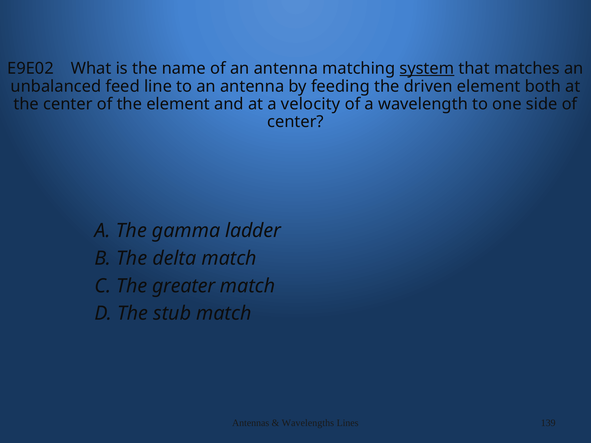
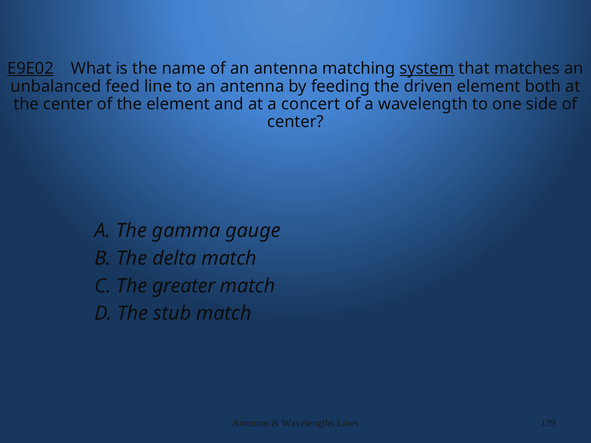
E9E02 underline: none -> present (31, 69)
velocity: velocity -> concert (311, 104)
ladder: ladder -> gauge (253, 231)
